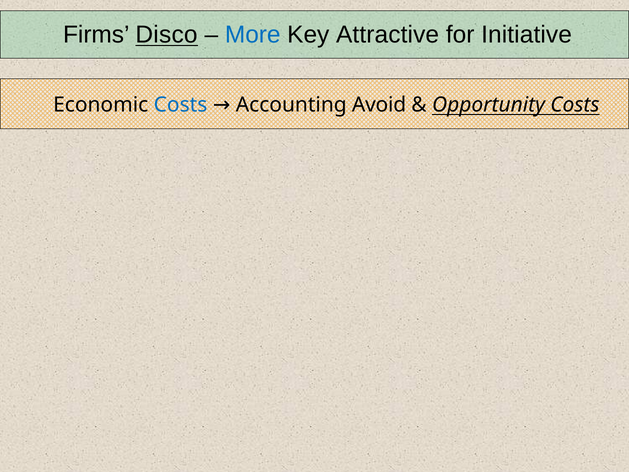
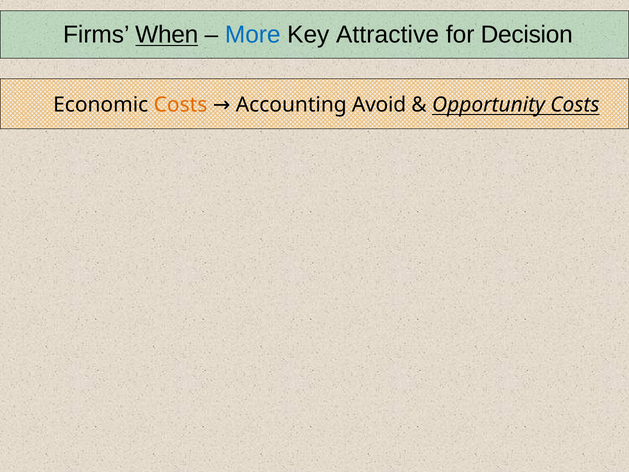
Disco: Disco -> When (167, 35)
Initiative: Initiative -> Decision (527, 35)
Costs colour: blue -> orange (181, 105)
